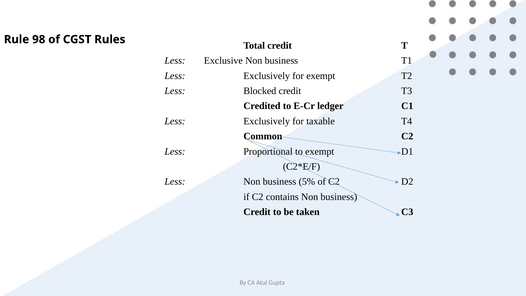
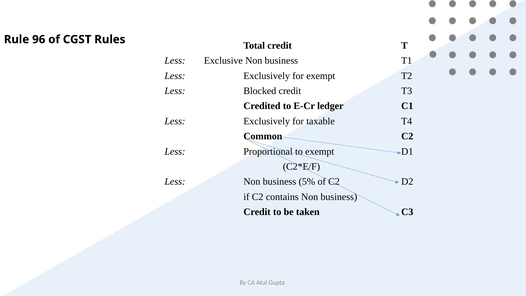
98: 98 -> 96 (39, 39)
